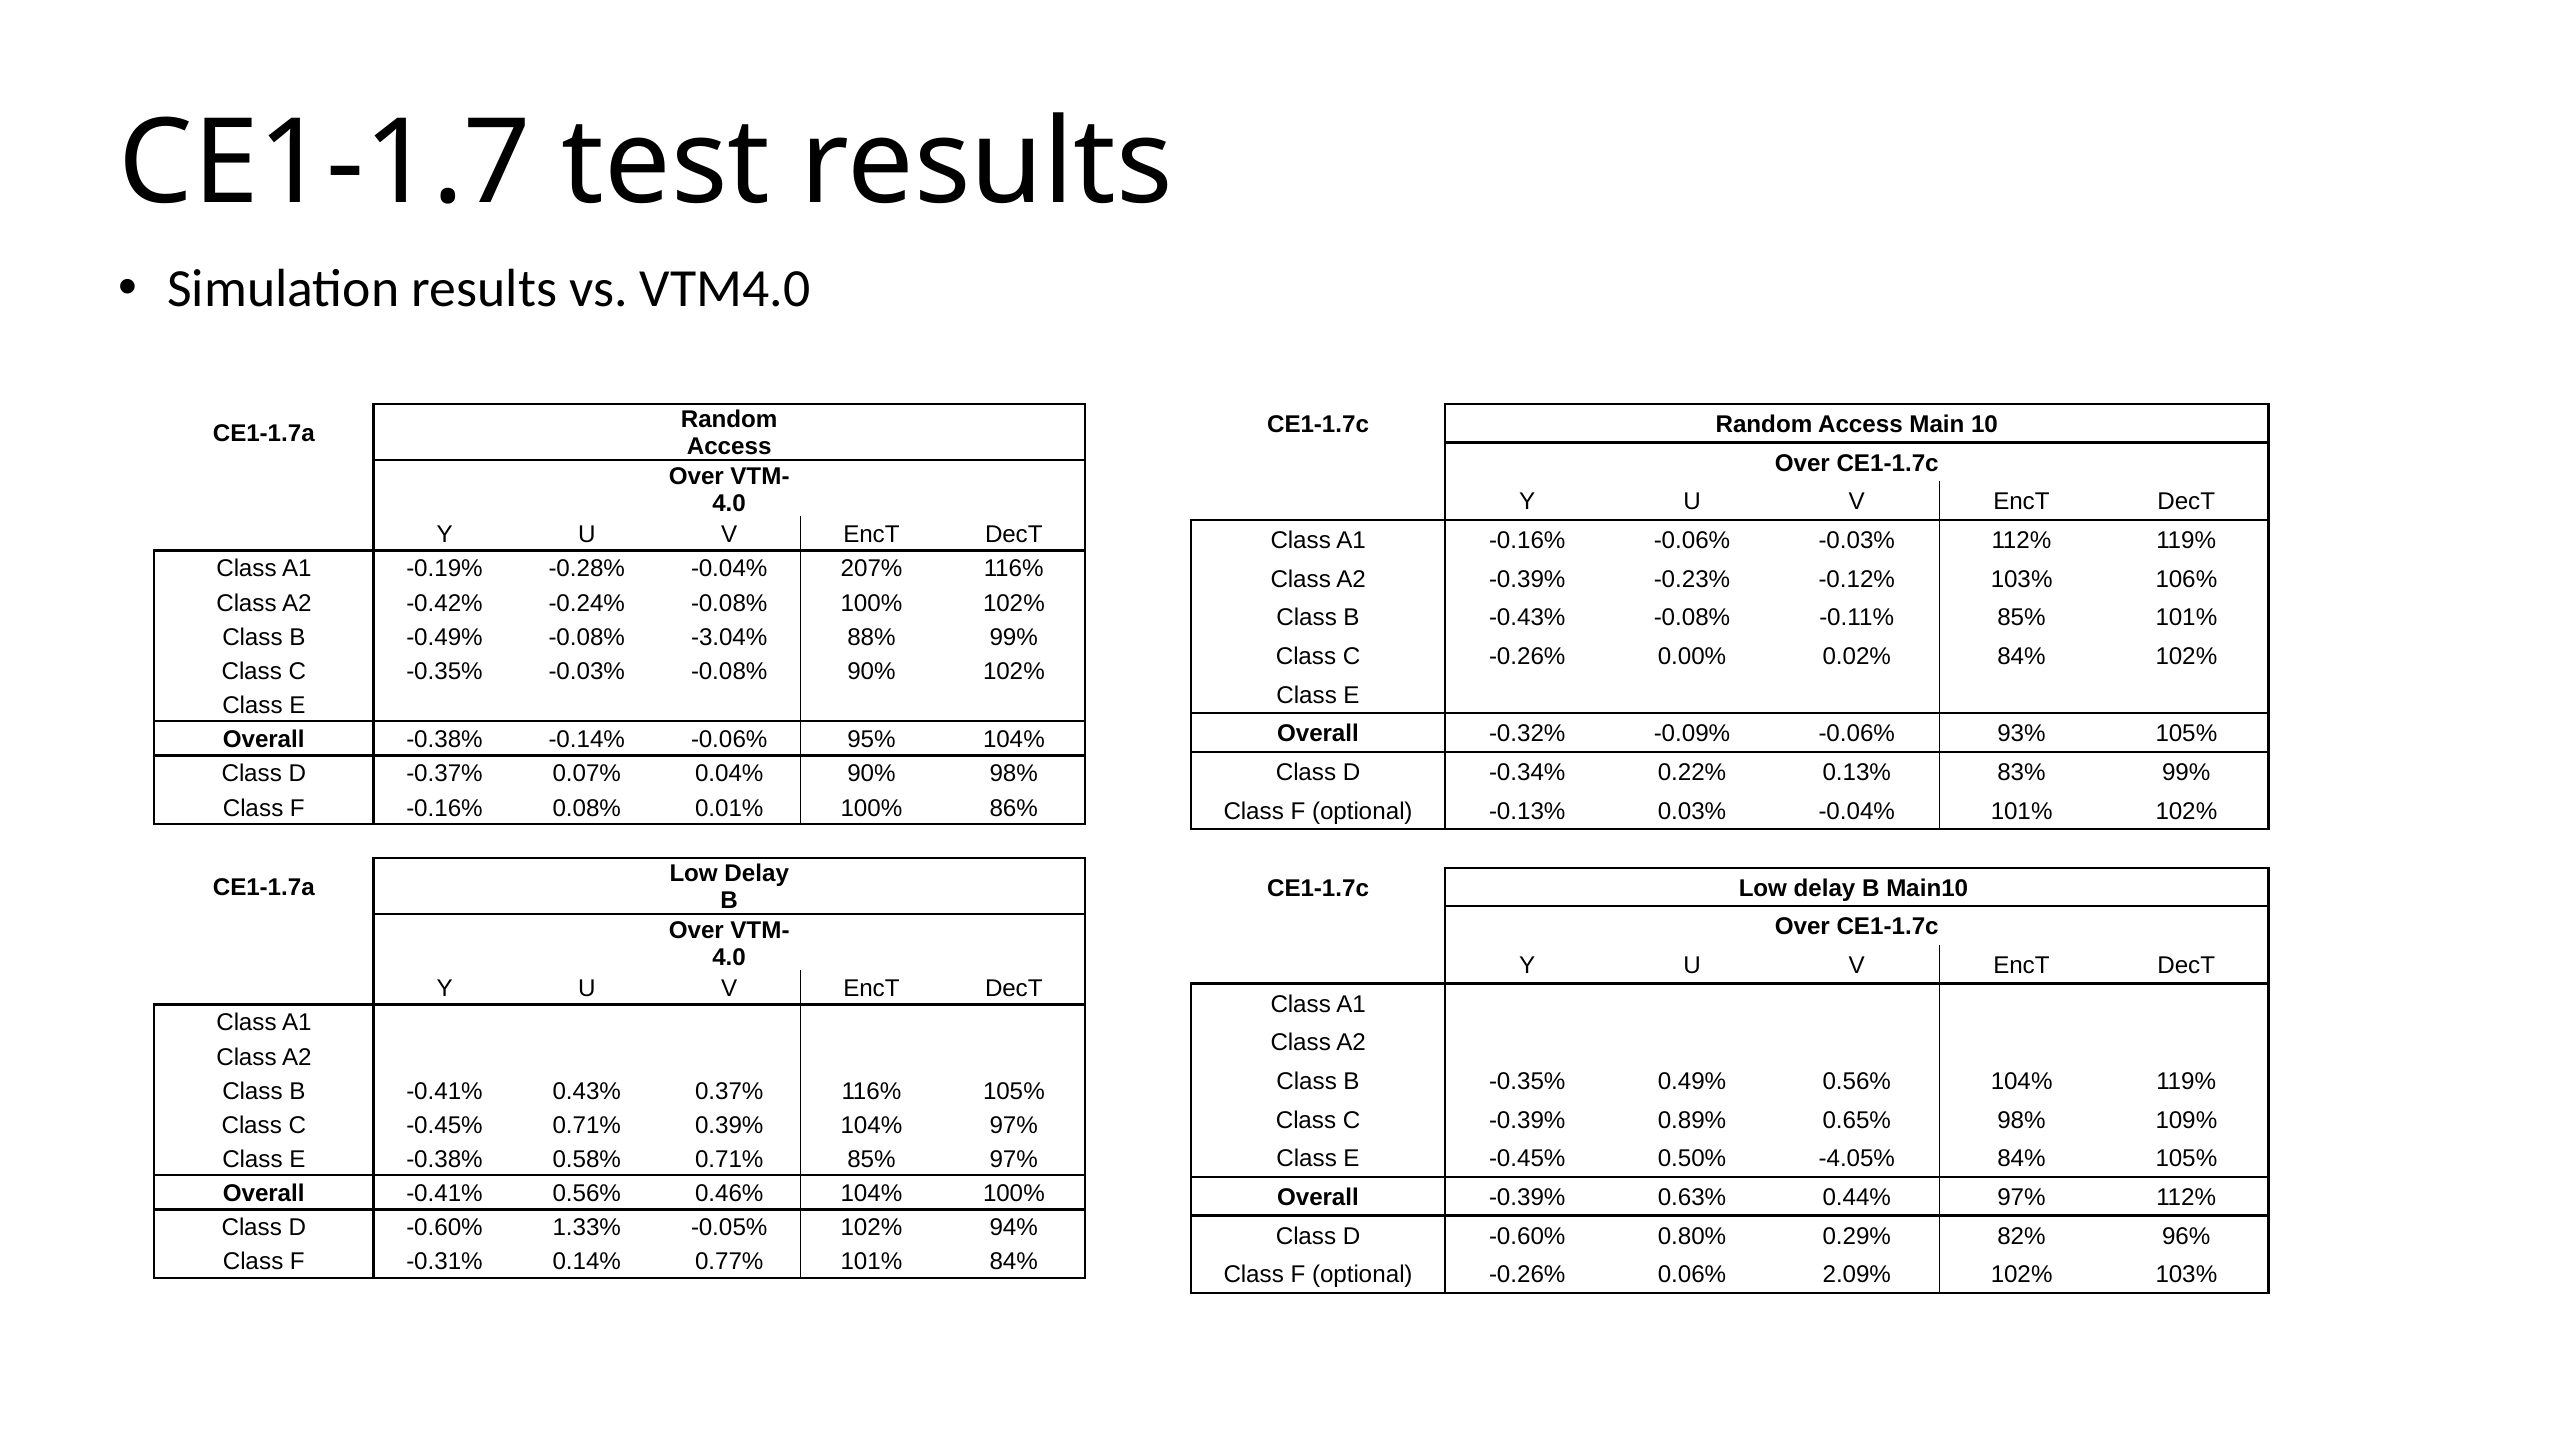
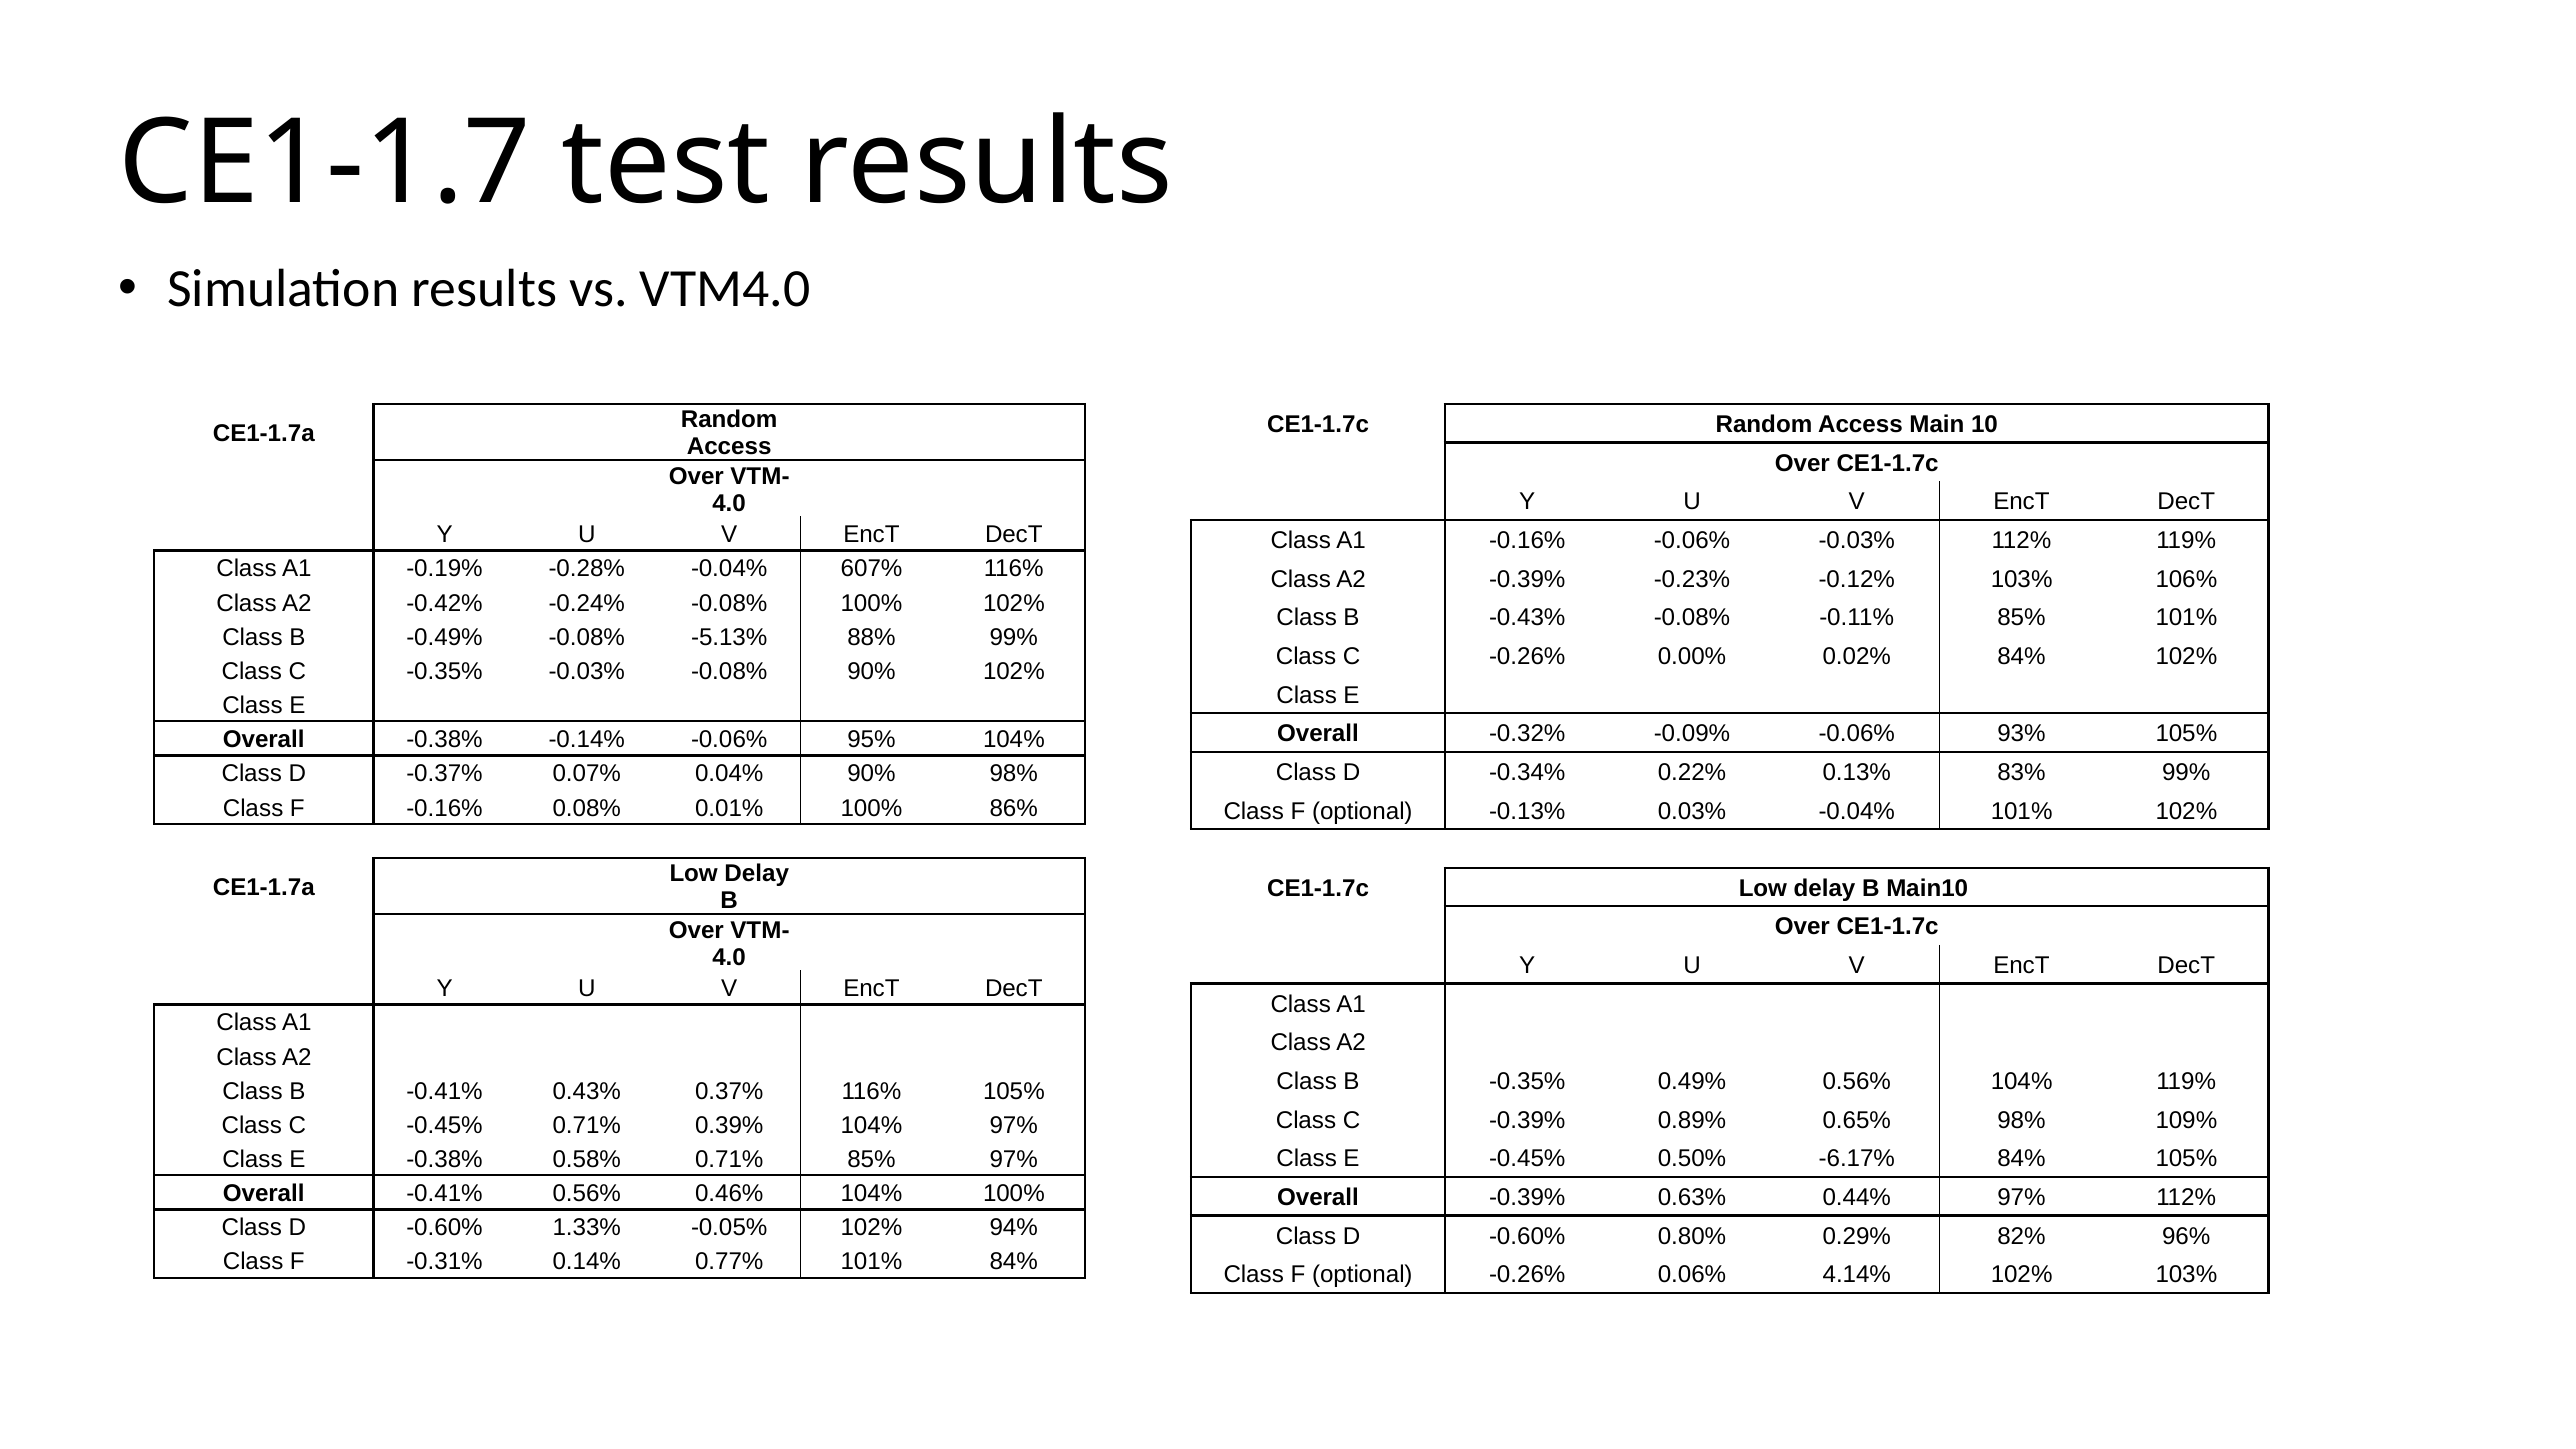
207%: 207% -> 607% (872, 569)
-3.04%: -3.04% -> -5.13% (729, 637)
-4.05%: -4.05% -> -6.17% (1857, 1159)
2.09%: 2.09% -> 4.14% (1857, 1275)
